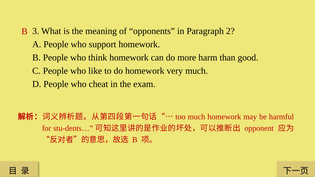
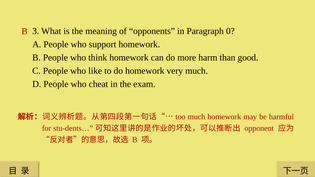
2: 2 -> 0 (230, 31)
